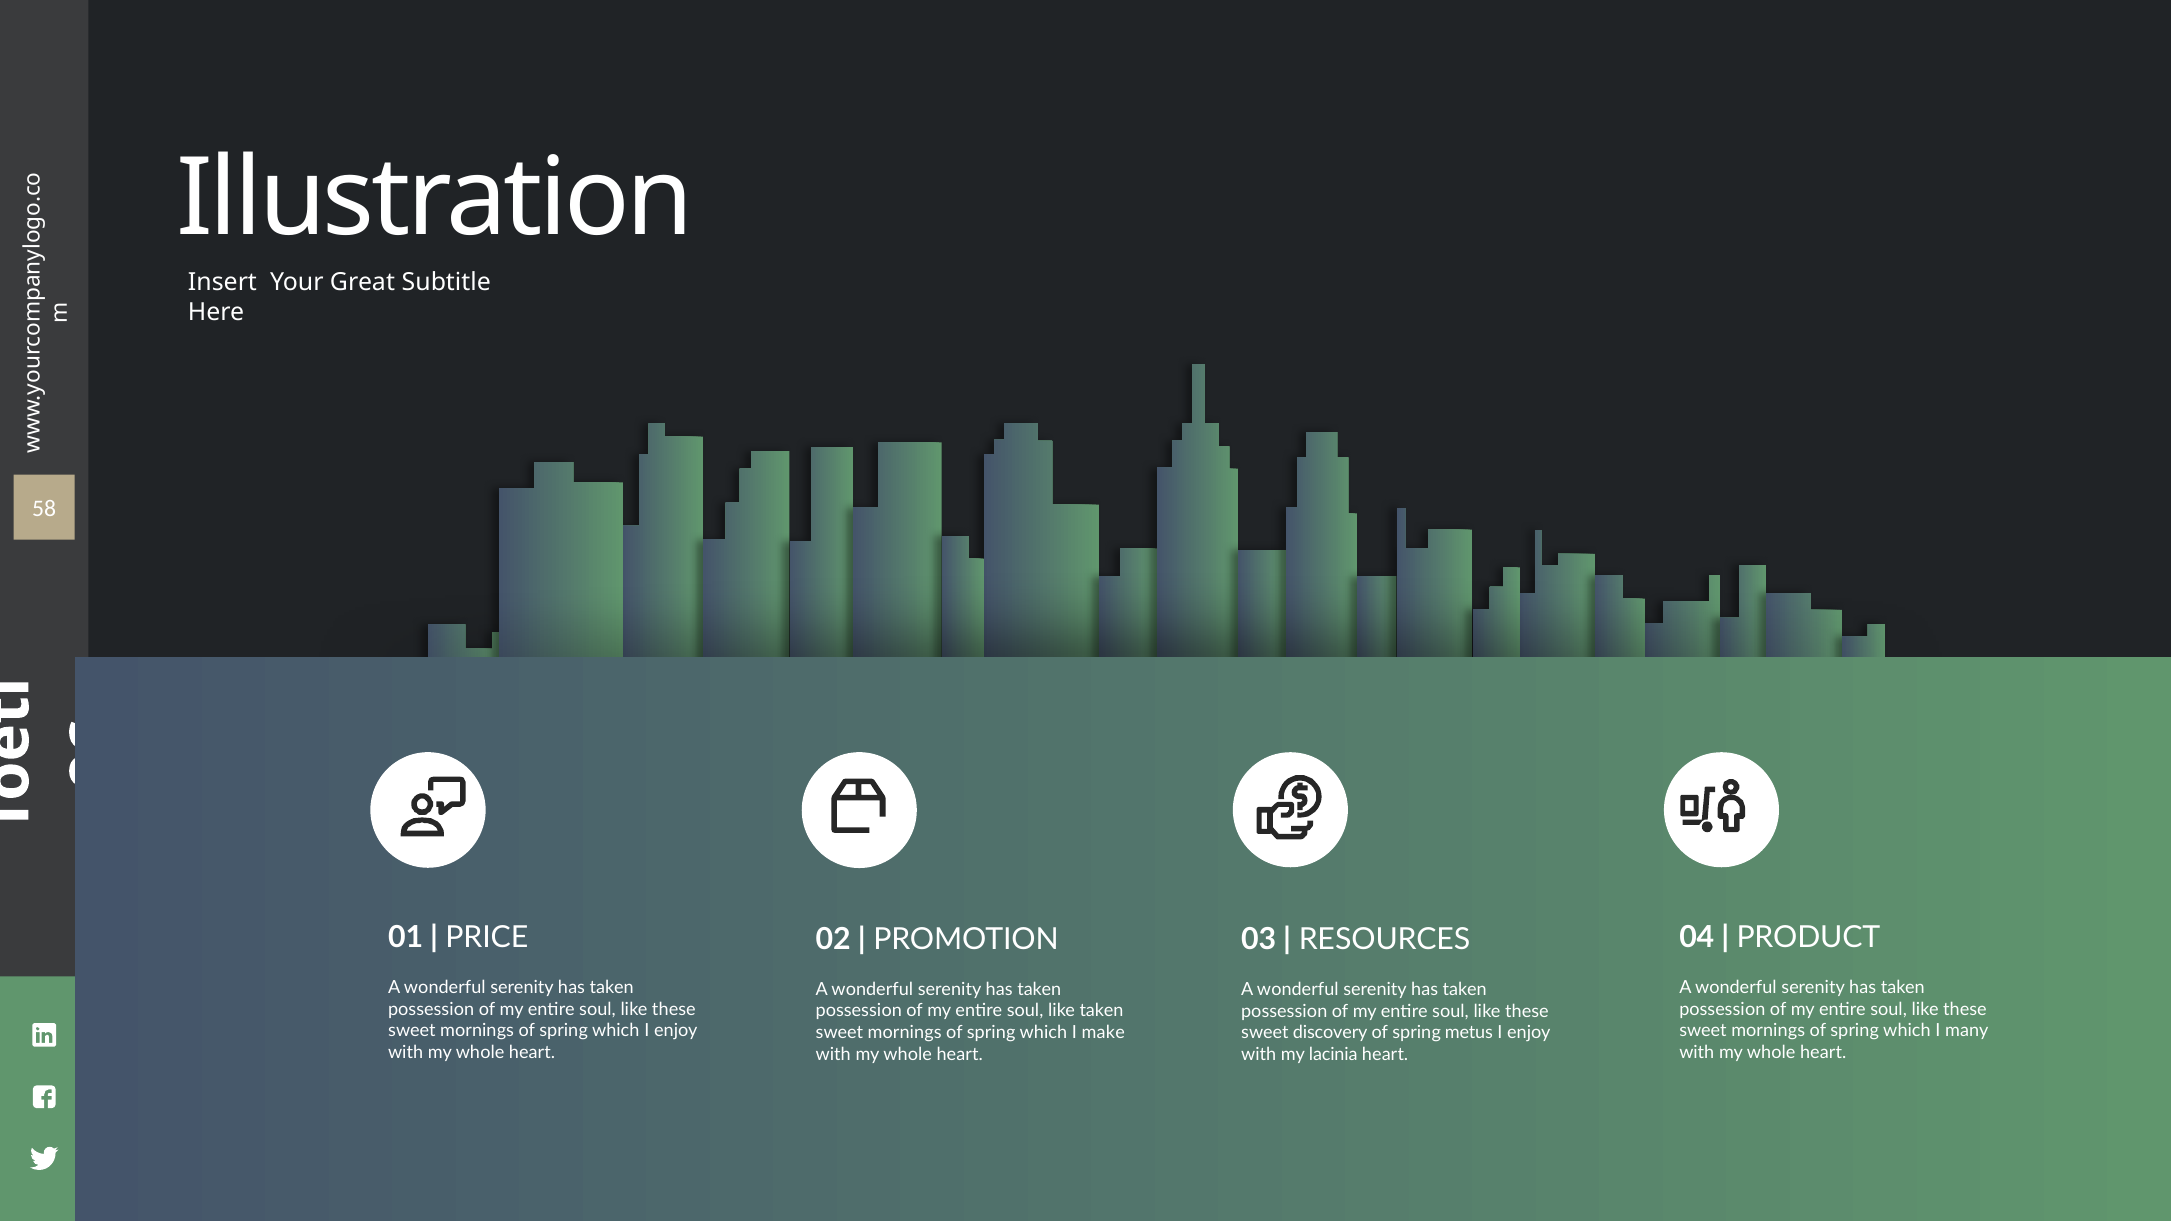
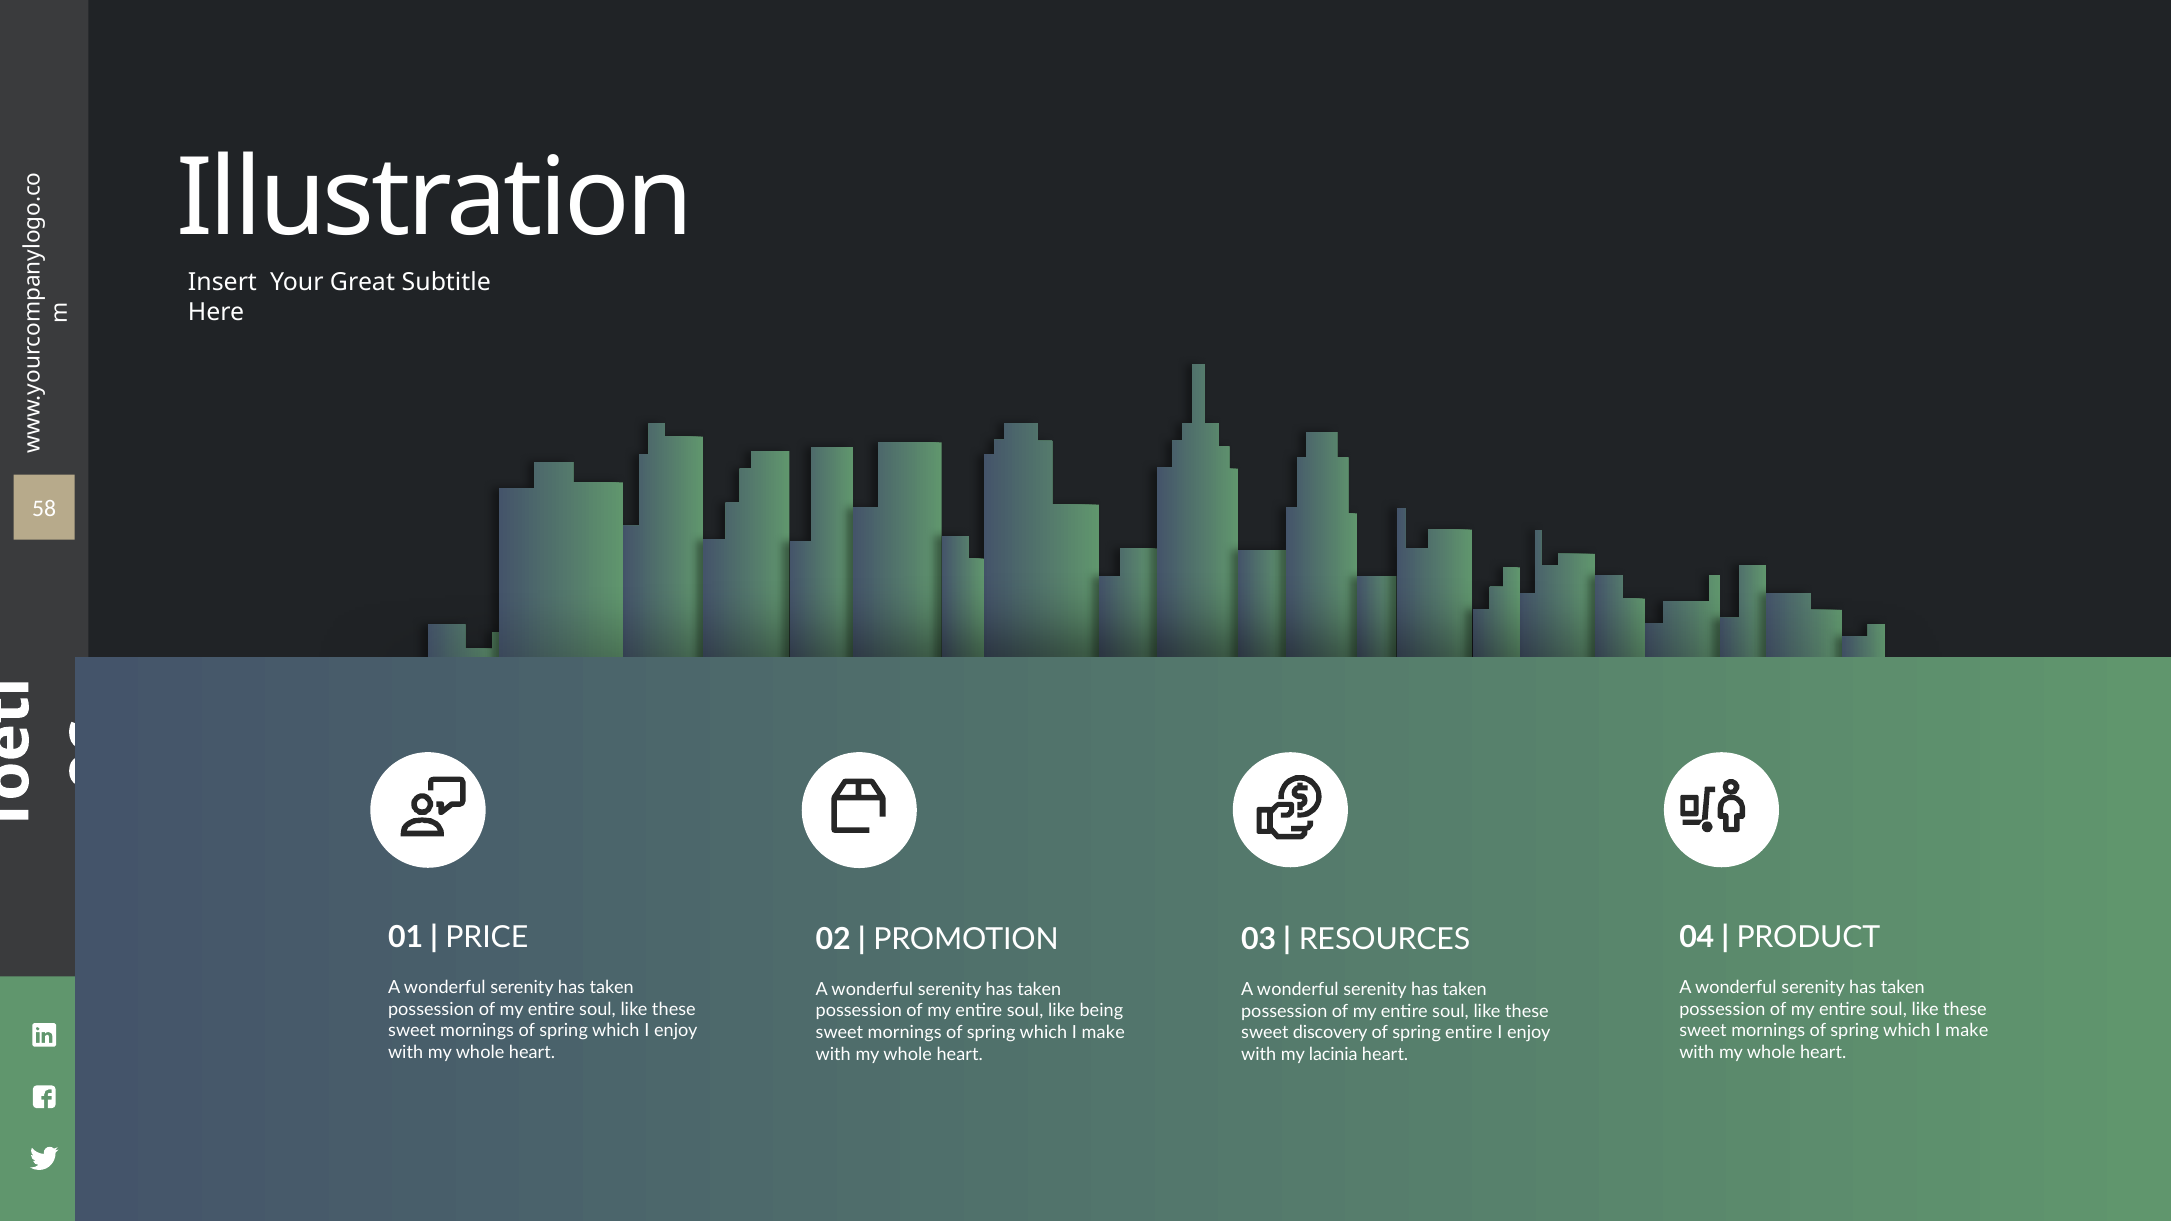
like taken: taken -> being (1101, 1011)
many: many -> make (1967, 1031)
spring metus: metus -> entire (1469, 1033)
